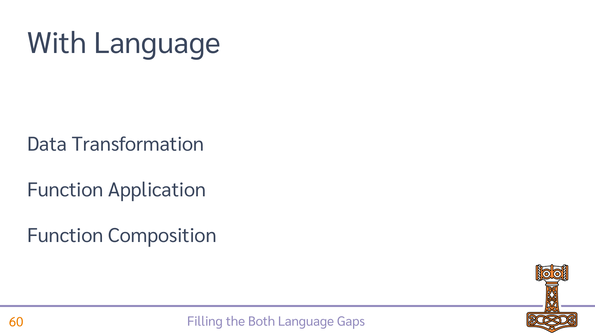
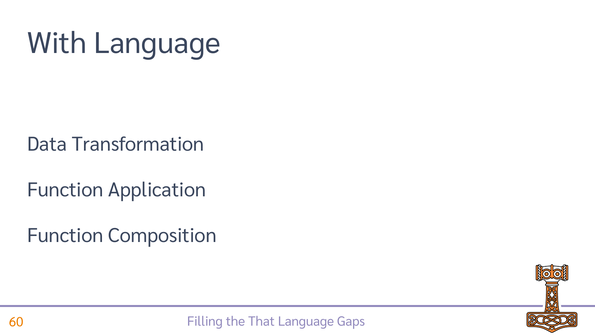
Both: Both -> That (262, 321)
